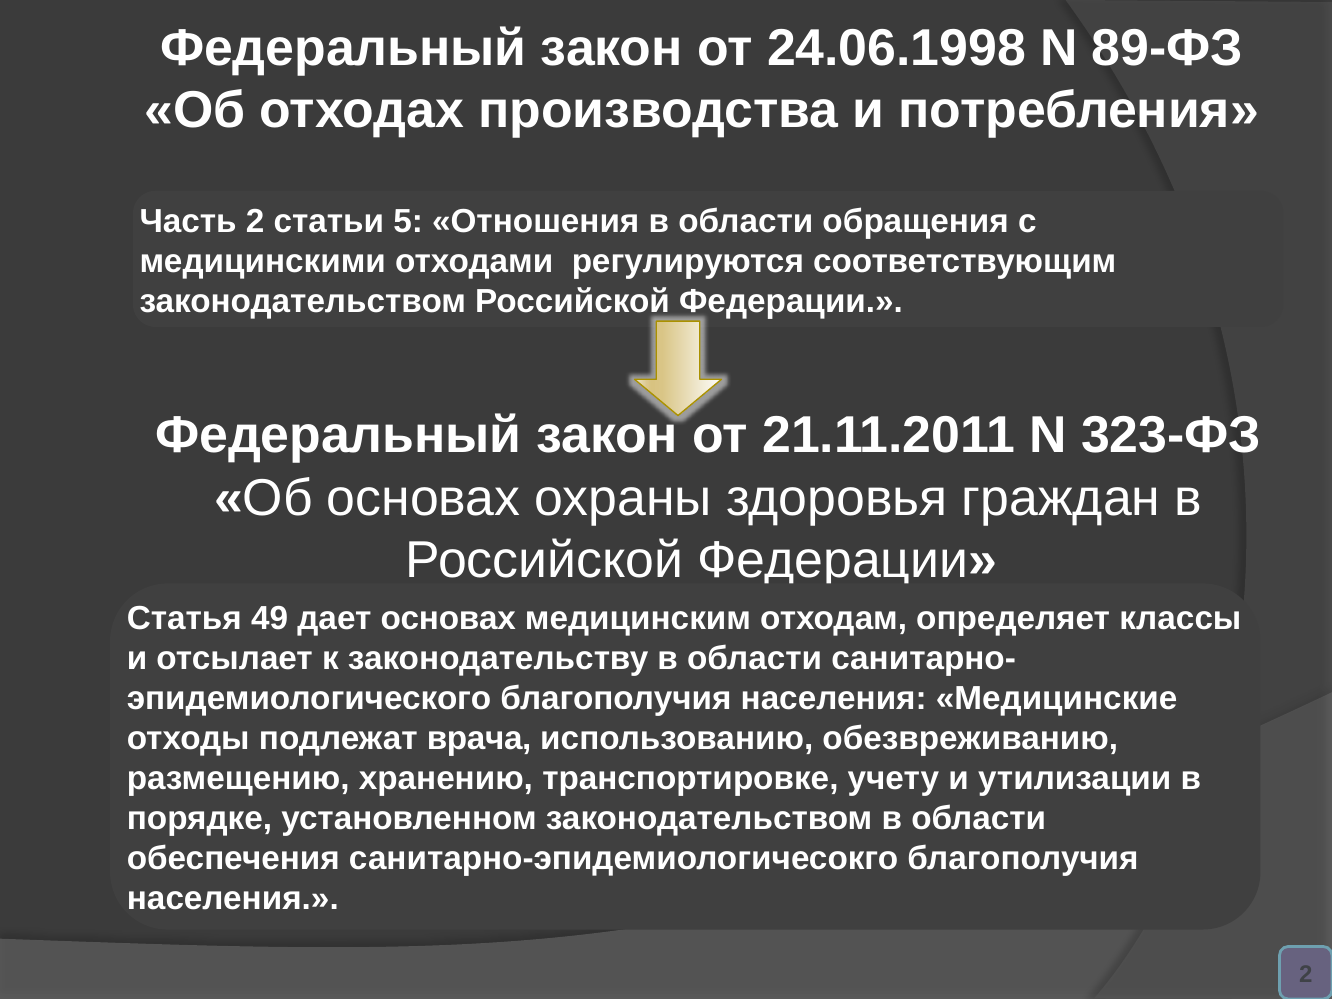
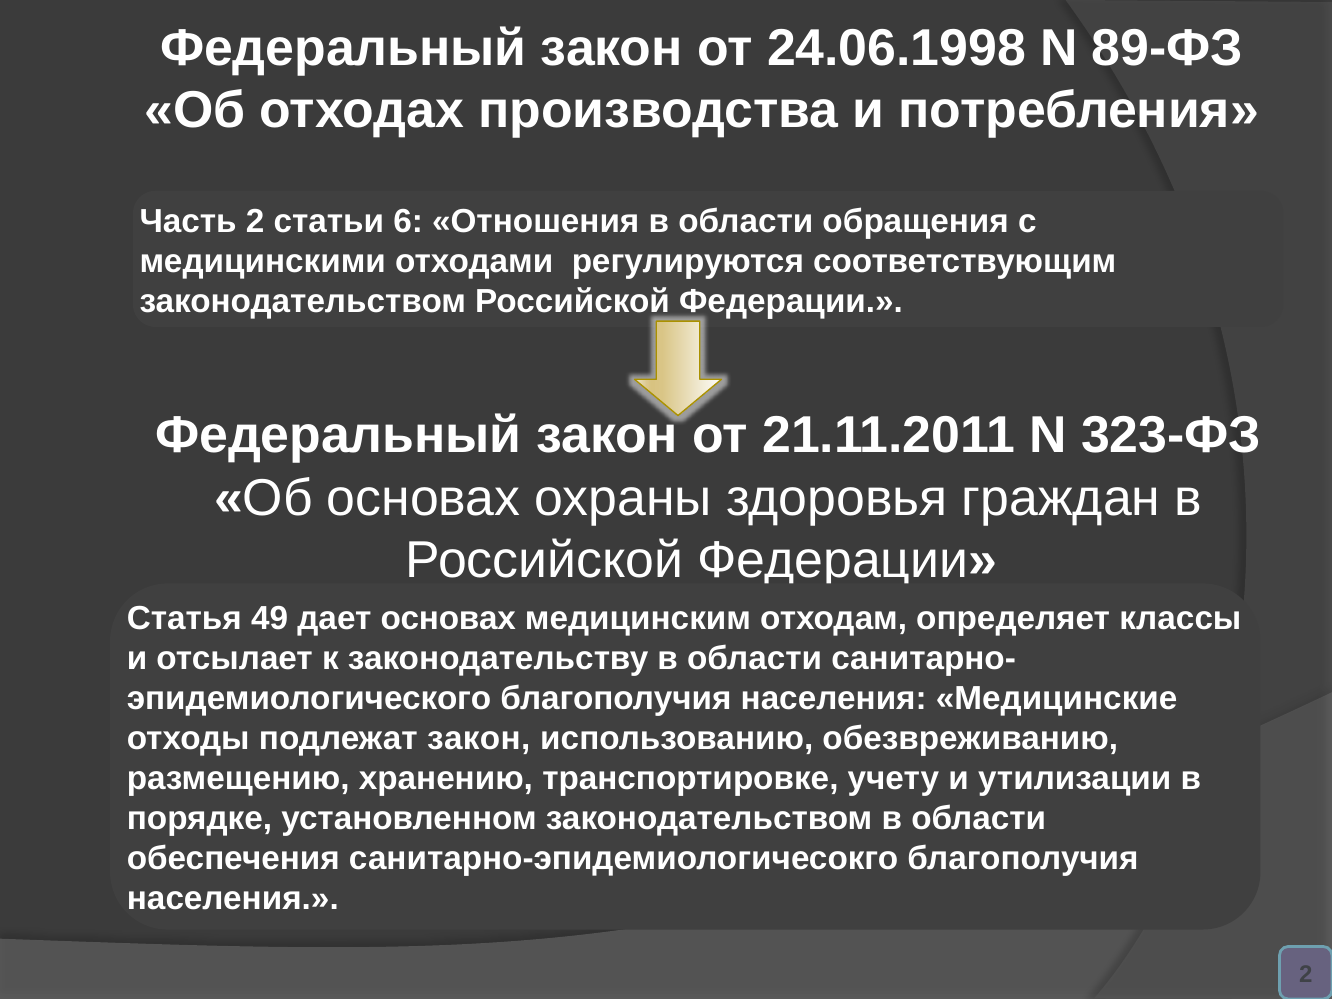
5: 5 -> 6 (408, 221)
подлежат врача: врача -> закон (479, 739)
